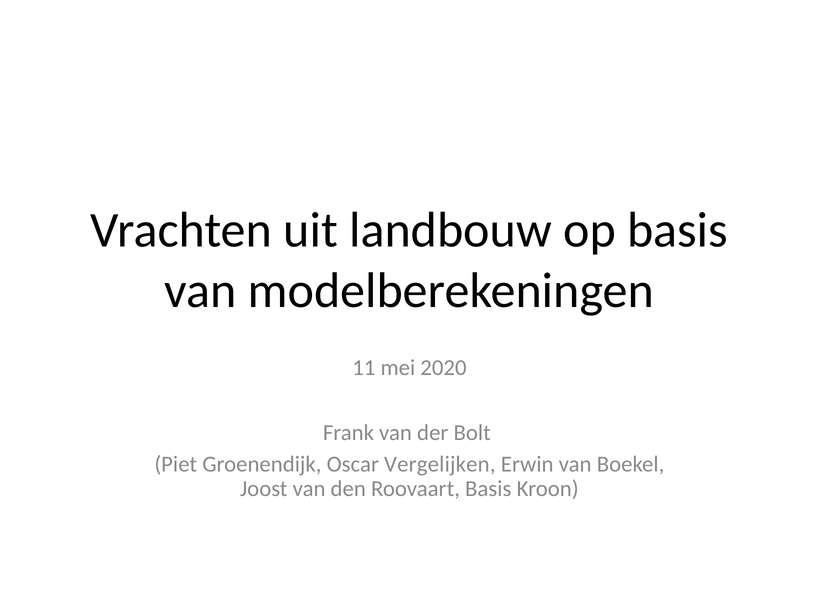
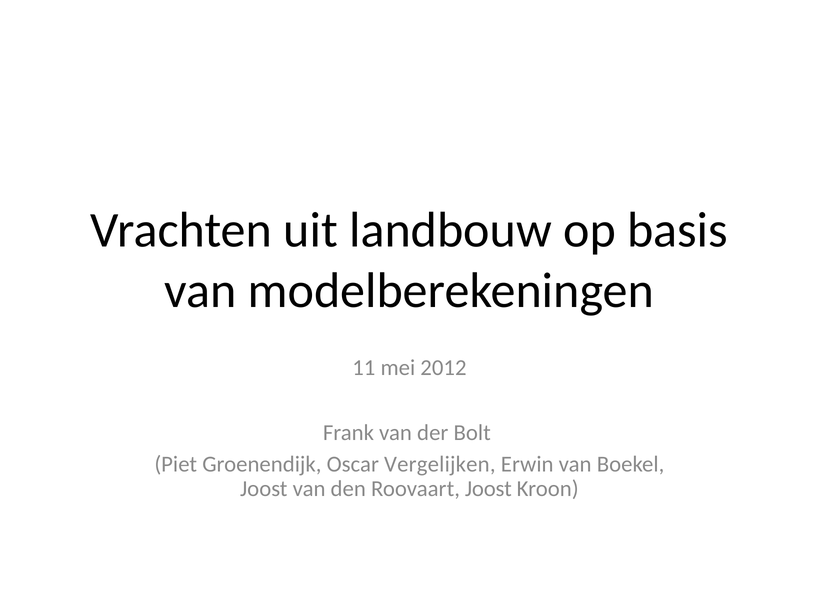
2020: 2020 -> 2012 (443, 367)
Roovaart Basis: Basis -> Joost (488, 488)
